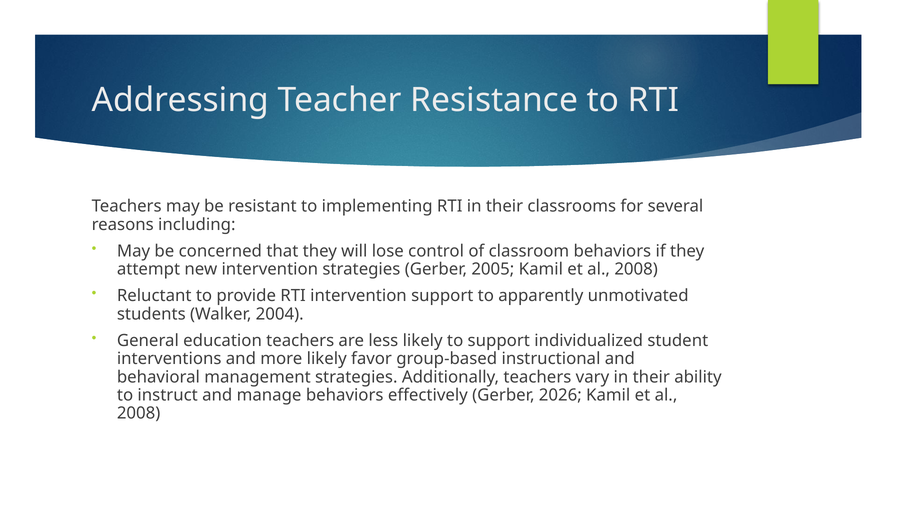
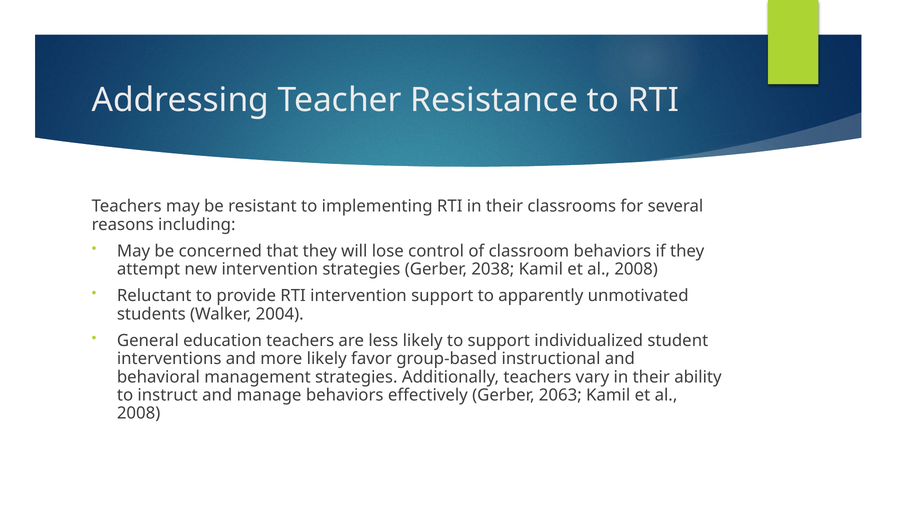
2005: 2005 -> 2038 (493, 269)
2026: 2026 -> 2063 (560, 395)
